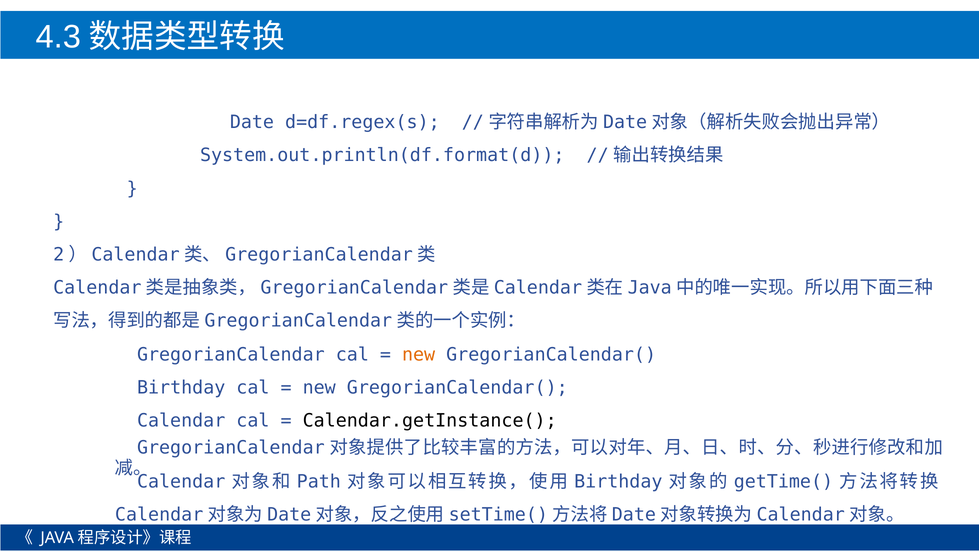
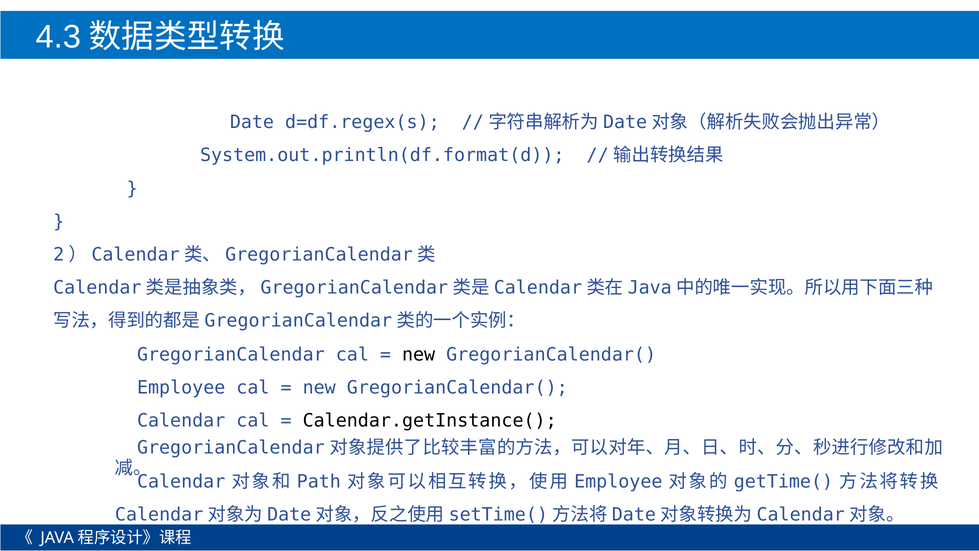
new colour: orange -> black (419, 354)
Birthday: Birthday -> Employee (181, 387)
Birthday: Birthday -> Employee (618, 482)
